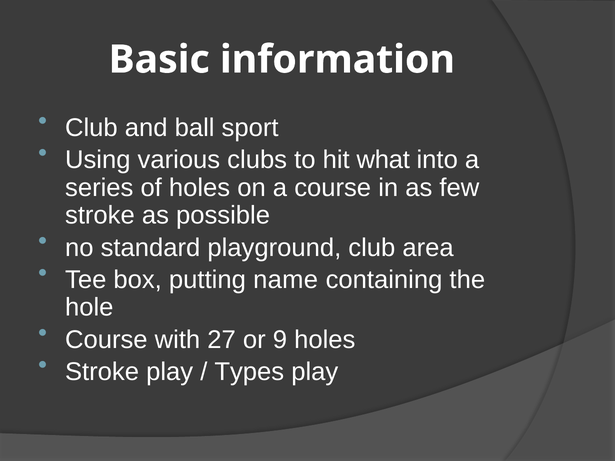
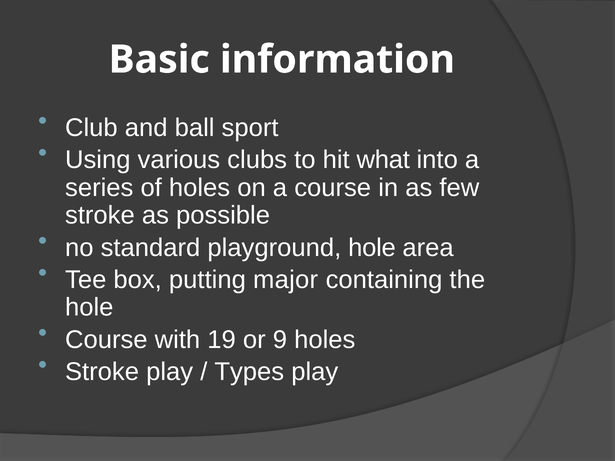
playground club: club -> hole (372, 248)
name: name -> major (286, 280)
27: 27 -> 19 (222, 340)
